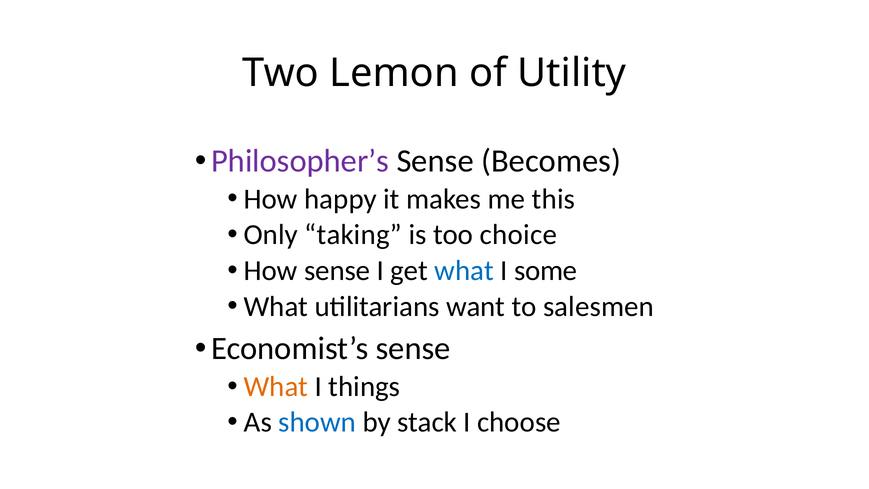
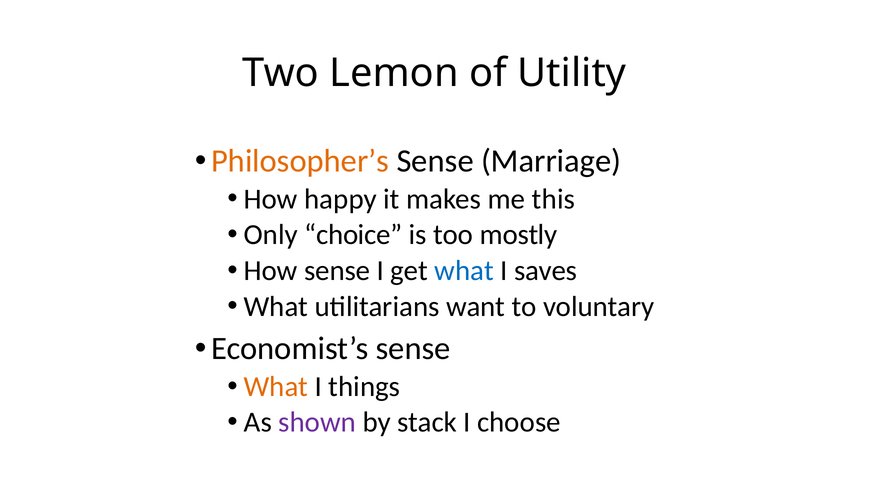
Philosopher’s colour: purple -> orange (300, 161)
Becomes: Becomes -> Marriage (551, 161)
taking: taking -> choice (353, 235)
choice: choice -> mostly (519, 235)
some: some -> saves (546, 271)
salesmen: salesmen -> voluntary (599, 306)
shown colour: blue -> purple (317, 422)
